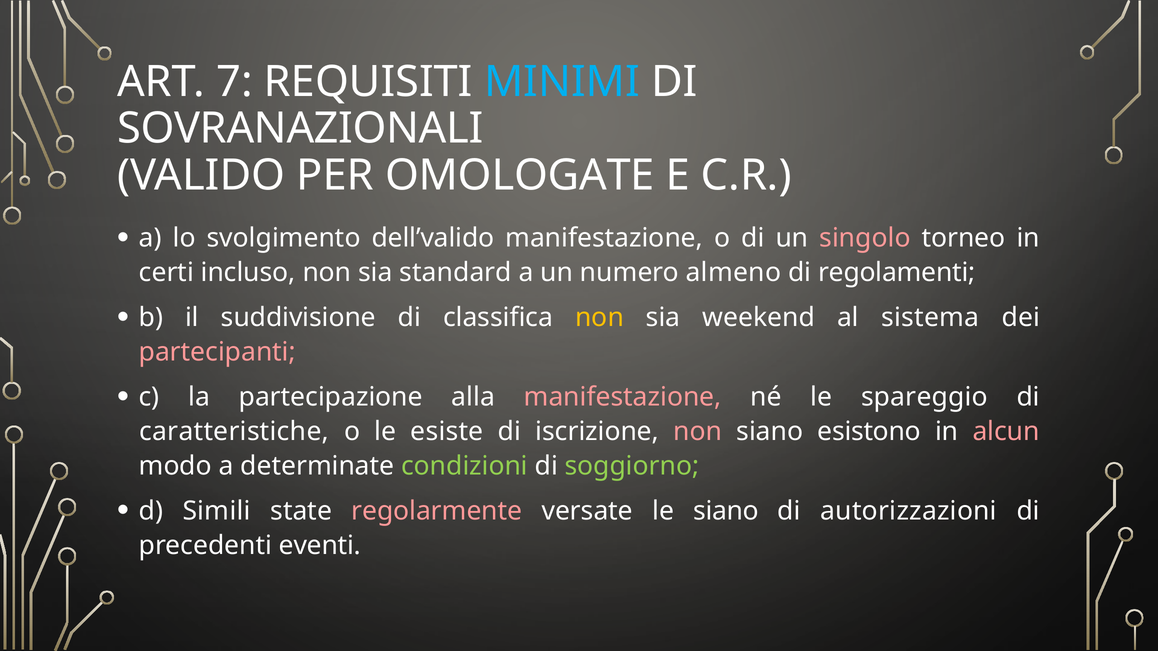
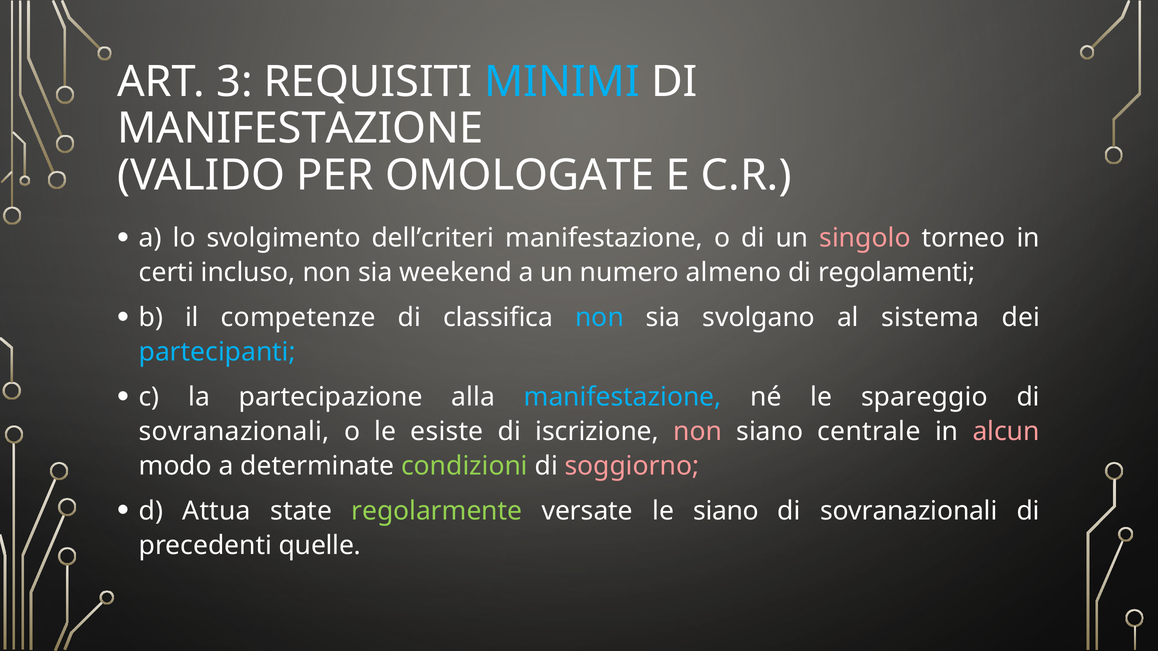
7: 7 -> 3 (234, 82)
SOVRANAZIONALI: SOVRANAZIONALI -> MANIFESTAZIONE (300, 129)
dell’valido: dell’valido -> dell’criteri (433, 238)
standard: standard -> weekend (456, 273)
suddivisione: suddivisione -> competenze (298, 318)
non colour: yellow -> light blue (600, 318)
weekend: weekend -> svolgano (759, 318)
partecipanti colour: pink -> light blue (217, 352)
manifestazione colour: pink -> light blue (623, 397)
caratteristiche: caratteristiche -> sovranazionali (234, 432)
esistono: esistono -> centrale (869, 432)
soggiorno colour: light green -> pink (632, 466)
Simili: Simili -> Attua (217, 511)
regolarmente colour: pink -> light green (437, 511)
autorizzazioni: autorizzazioni -> sovranazionali (909, 511)
eventi: eventi -> quelle (320, 546)
